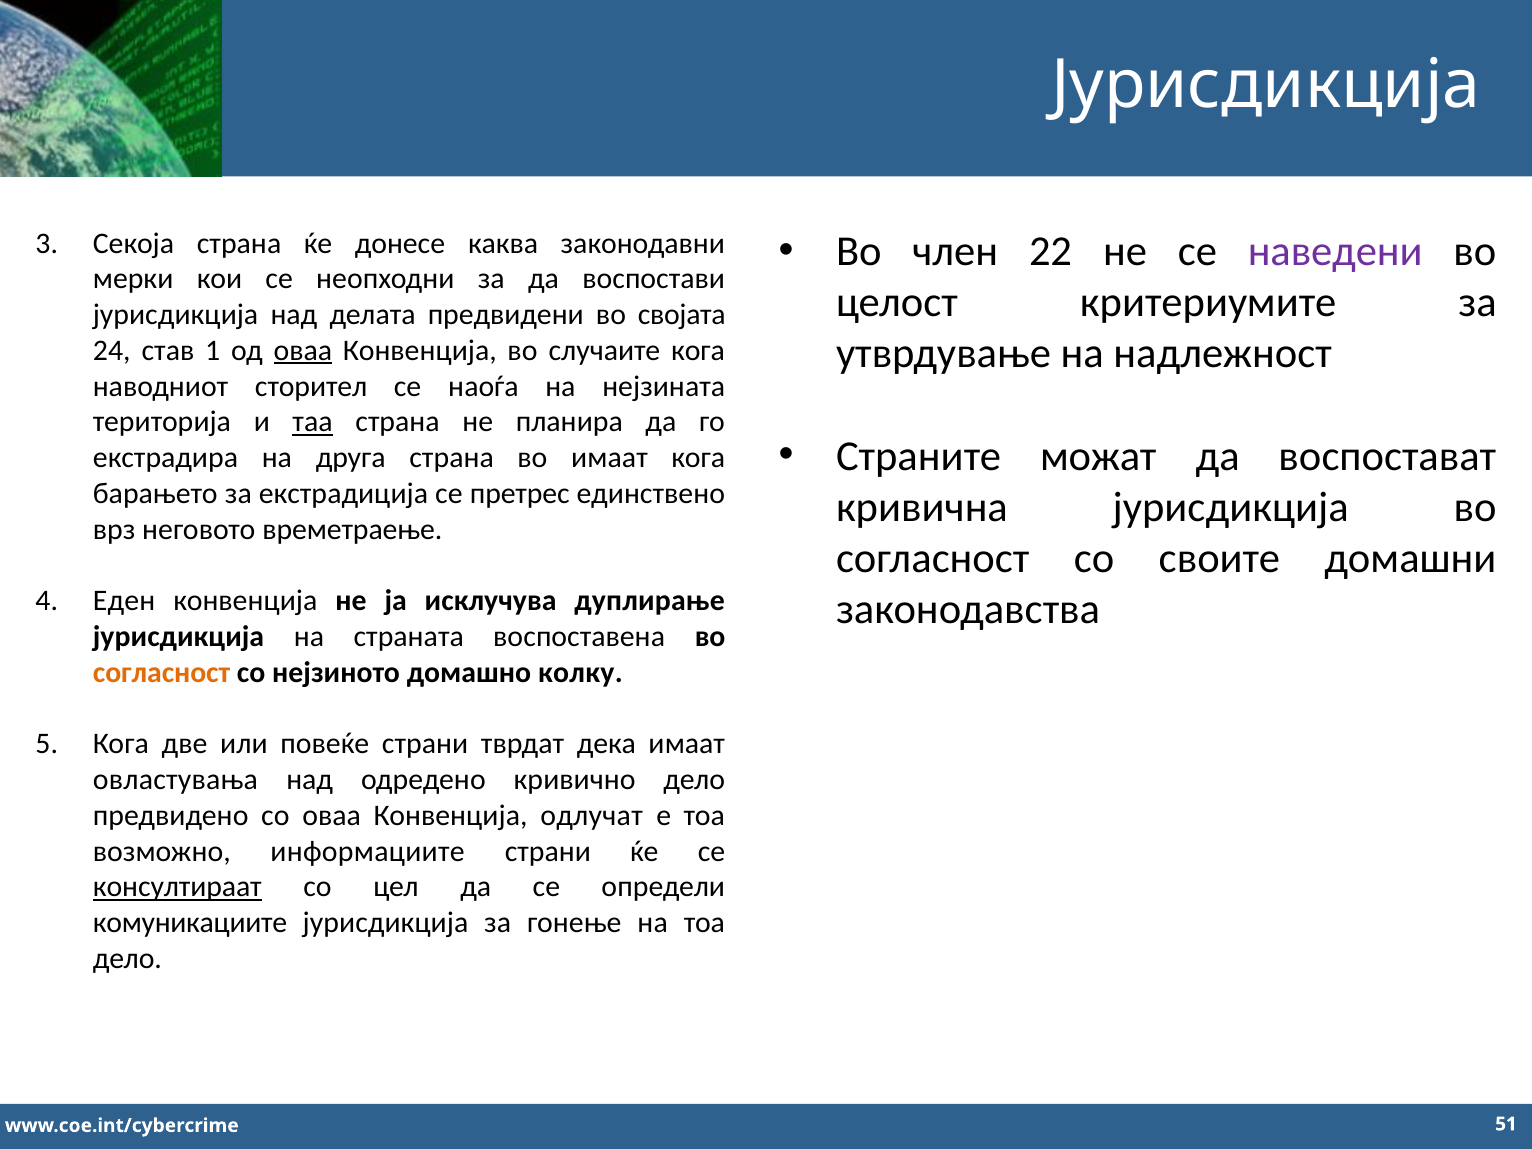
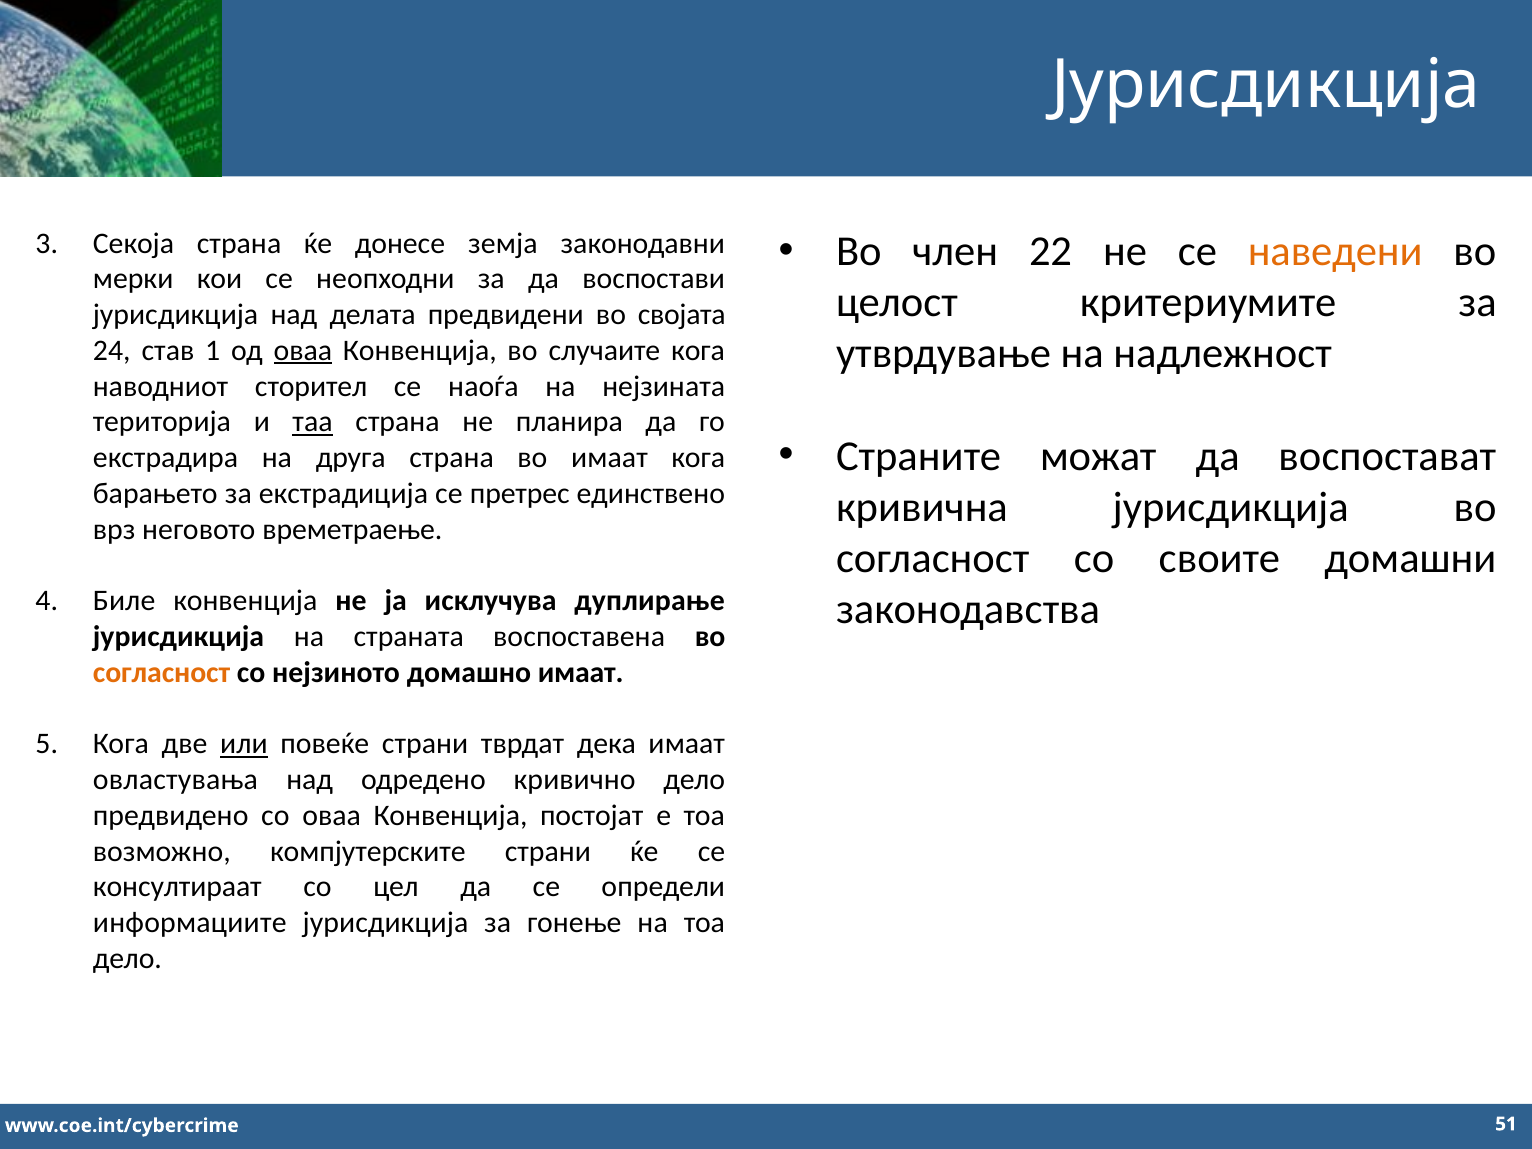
наведени colour: purple -> orange (1335, 252)
каква: каква -> земја (503, 243)
Еден: Еден -> Биле (124, 601)
домашно колку: колку -> имаат (581, 672)
или underline: none -> present (244, 744)
одлучат: одлучат -> постојат (592, 815)
информациите: информациите -> компјутерските (368, 851)
консултираат underline: present -> none (177, 887)
комуникациите: комуникациите -> информациите (190, 923)
